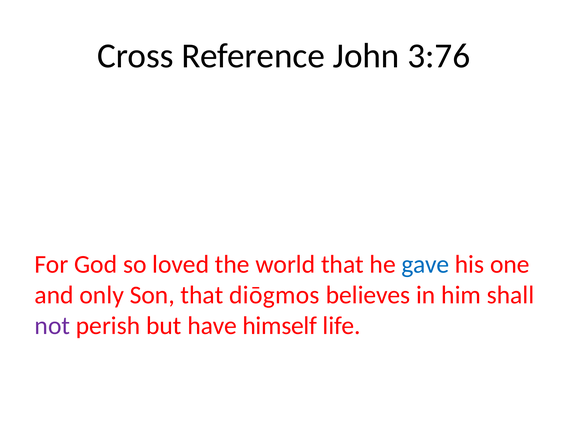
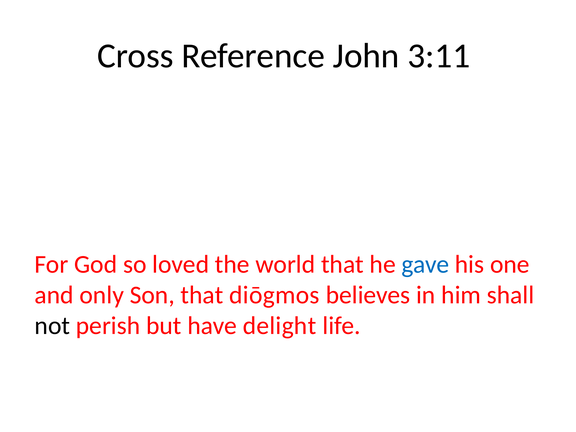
3:76: 3:76 -> 3:11 (439, 56)
not colour: purple -> black (52, 326)
himself: himself -> delight (279, 326)
